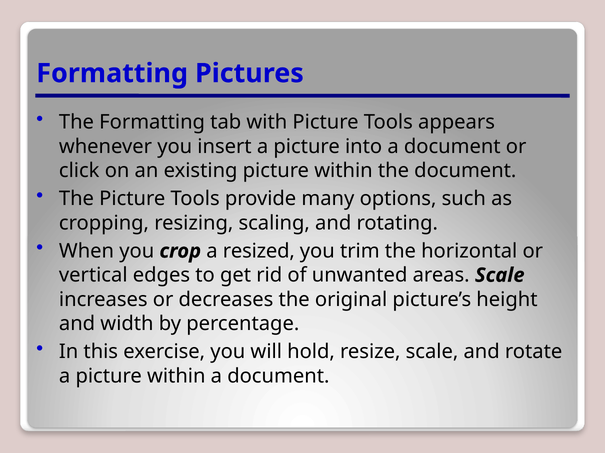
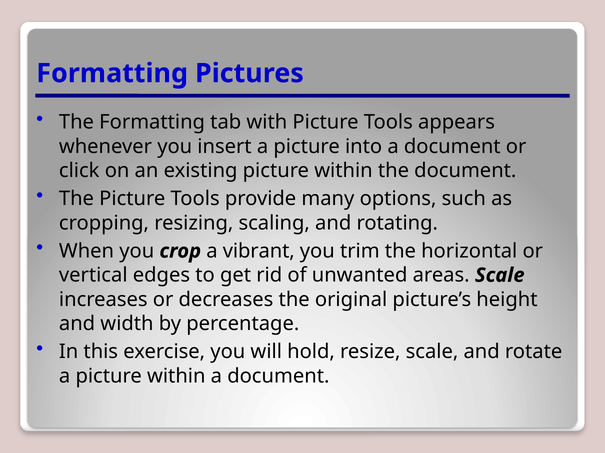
resized: resized -> vibrant (259, 251)
